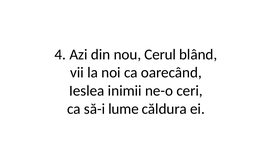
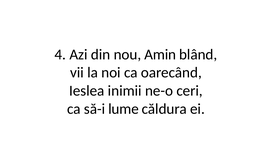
Cerul: Cerul -> Amin (160, 54)
